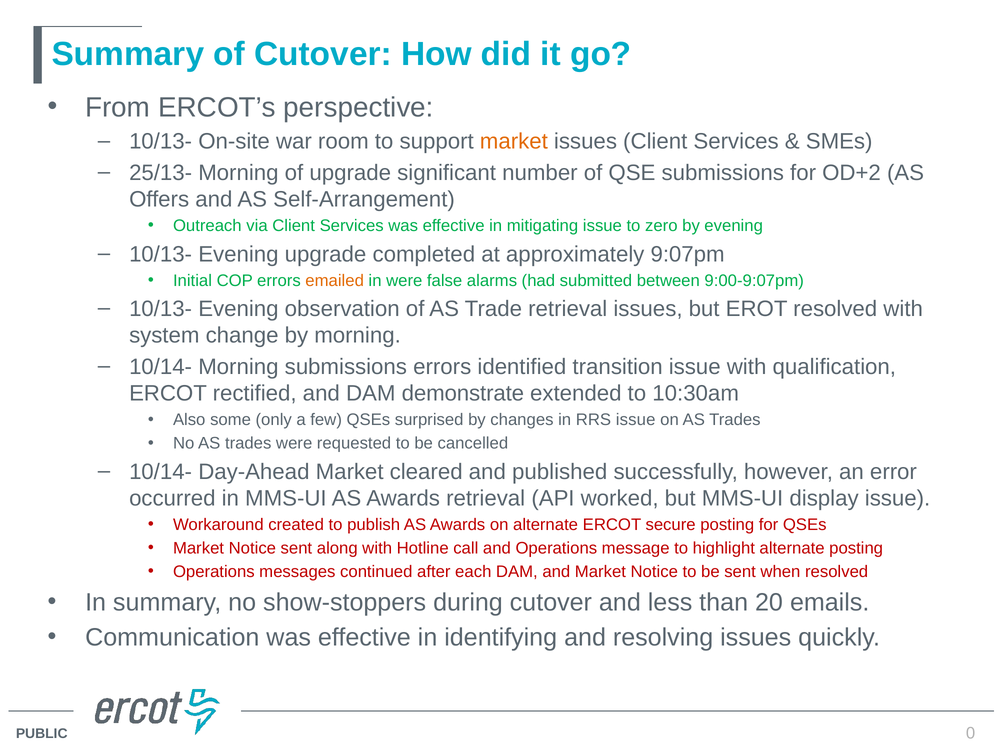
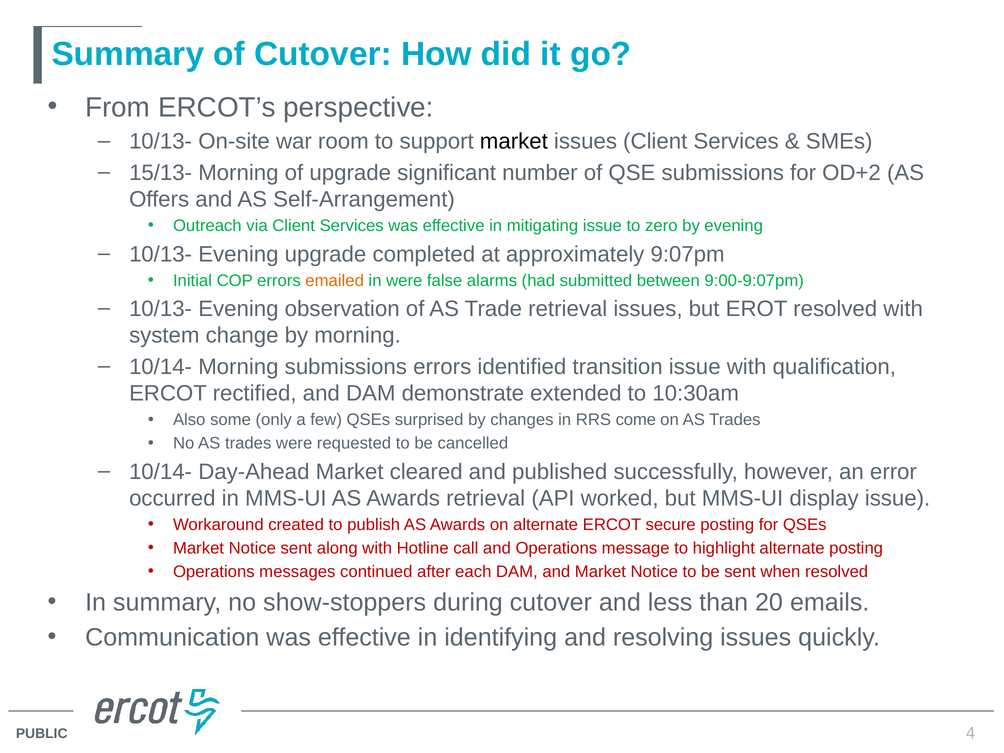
market colour: orange -> black (514, 142)
25/13-: 25/13- -> 15/13- (161, 173)
RRS issue: issue -> come (636, 420)
0: 0 -> 4 (971, 733)
